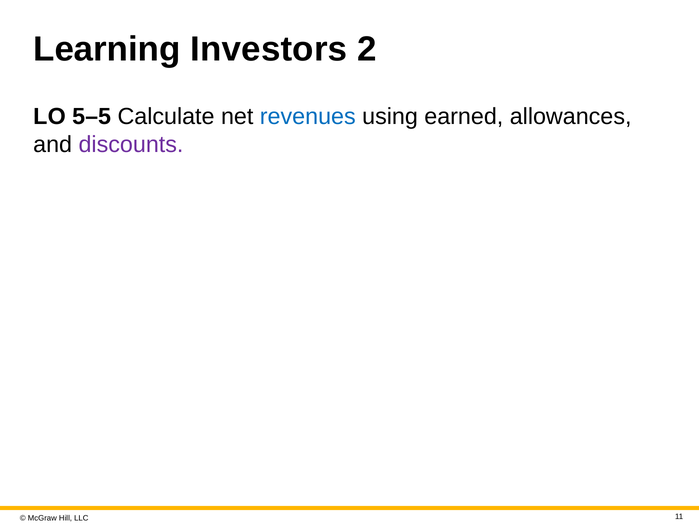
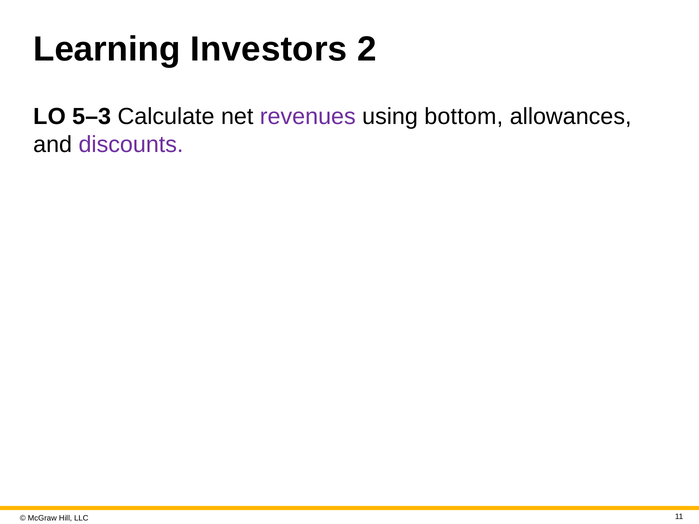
5–5: 5–5 -> 5–3 (92, 117)
revenues colour: blue -> purple (308, 117)
earned: earned -> bottom (464, 117)
